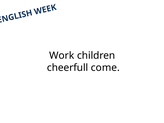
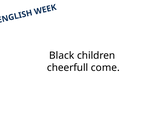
Work: Work -> Black (62, 56)
